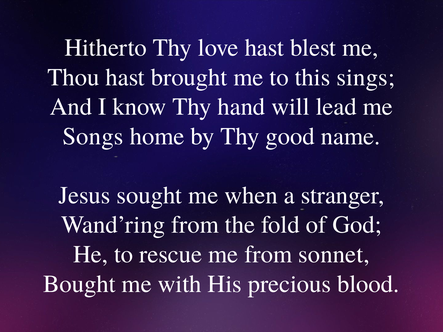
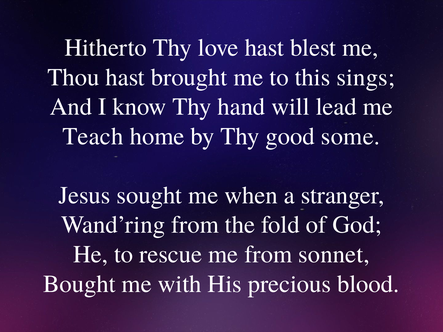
Songs: Songs -> Teach (93, 136)
name: name -> some (350, 136)
